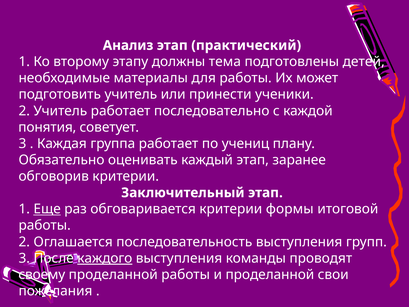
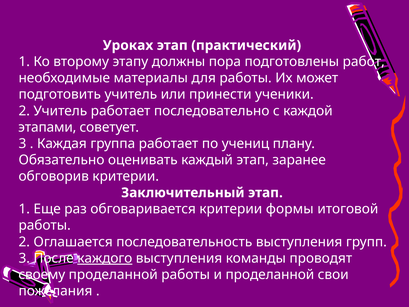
Анализ: Анализ -> Уроках (128, 45)
тема: тема -> пора (225, 62)
детей: детей -> работ (364, 62)
понятия: понятия -> этапами (47, 127)
Еще underline: present -> none (47, 209)
